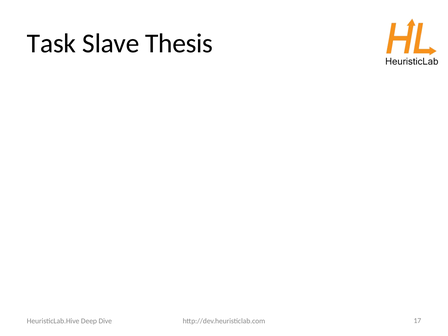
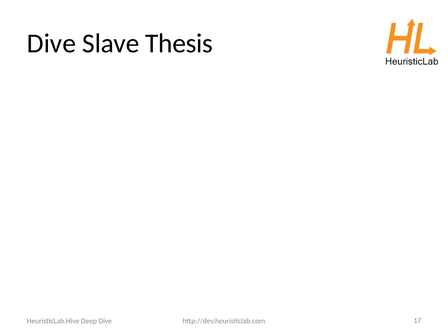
Task: Task -> Dive (51, 43)
